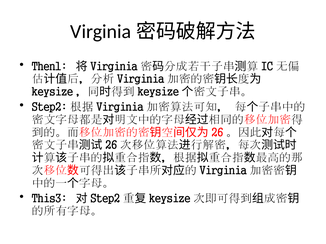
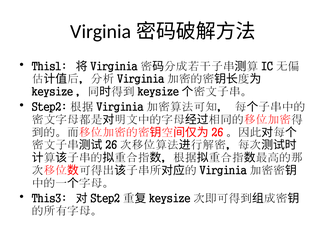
Then1: Then1 -> This1 (49, 67)
